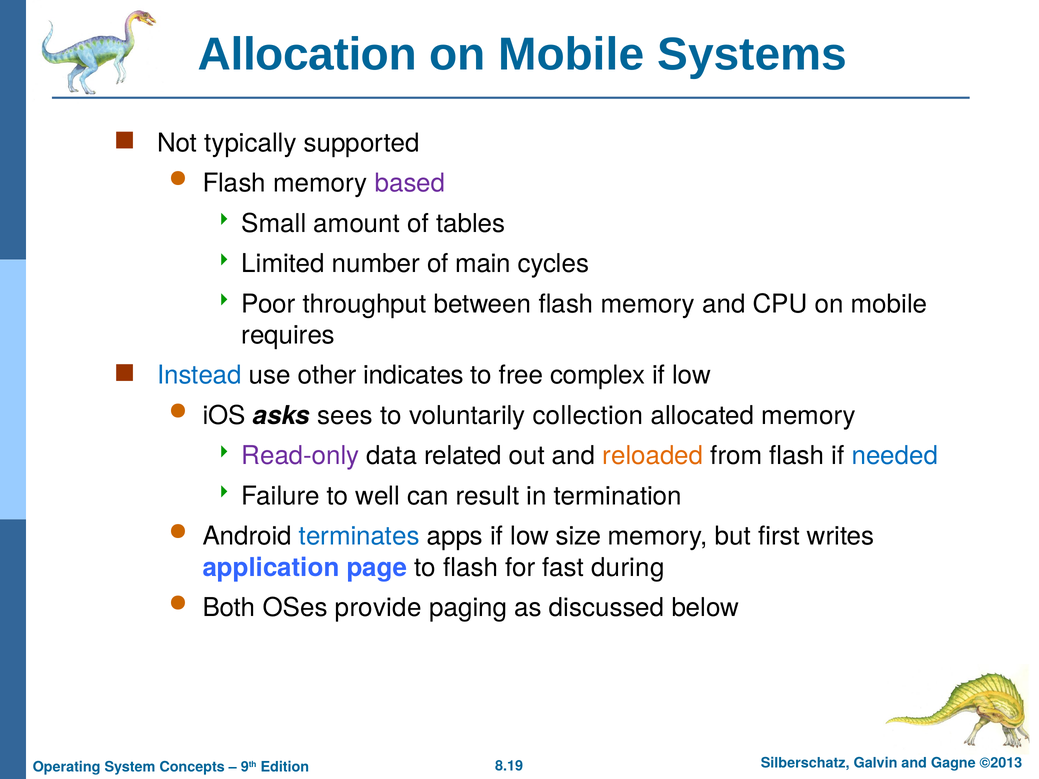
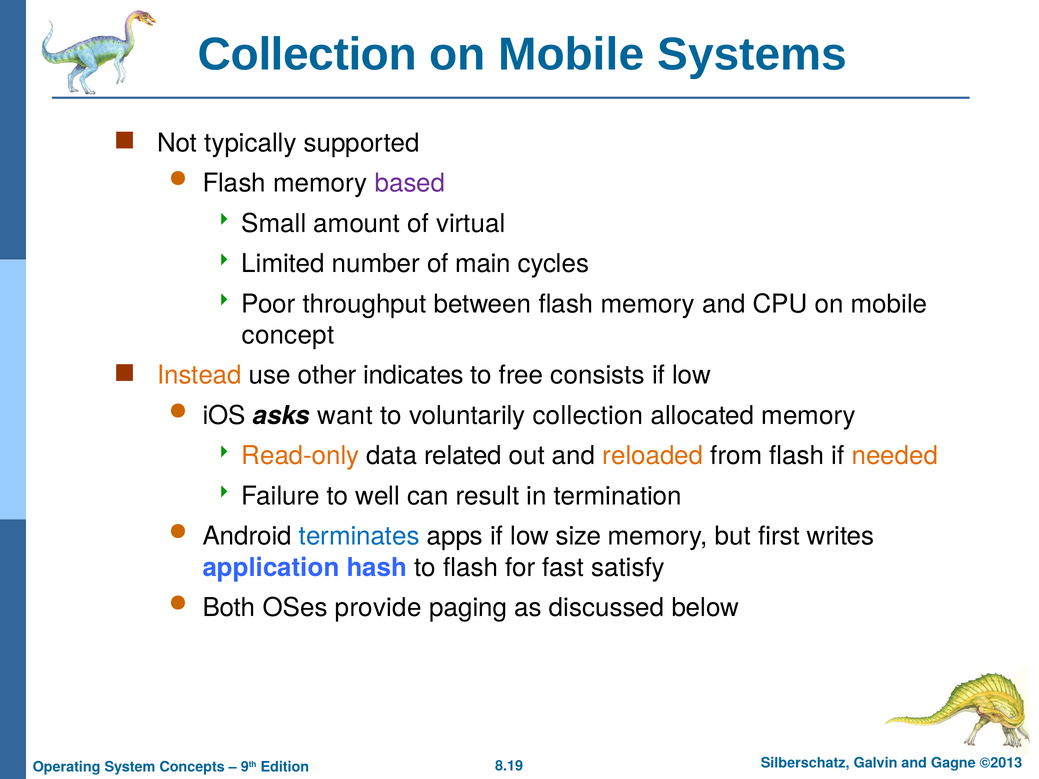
Allocation: Allocation -> Collection (307, 55)
tables: tables -> virtual (471, 224)
requires: requires -> concept (288, 335)
Instead colour: blue -> orange (199, 376)
complex: complex -> consists (598, 376)
sees: sees -> want (345, 416)
Read-only colour: purple -> orange (300, 456)
needed colour: blue -> orange (895, 456)
page: page -> hash (377, 568)
during: during -> satisfy (628, 568)
